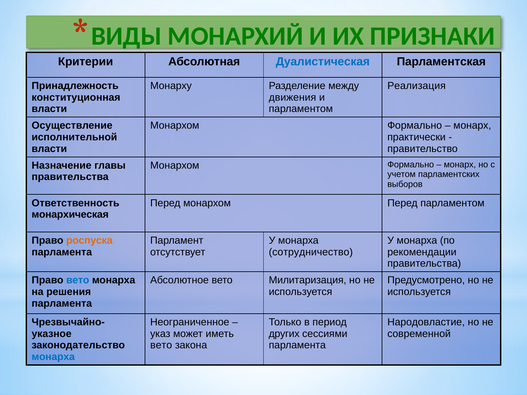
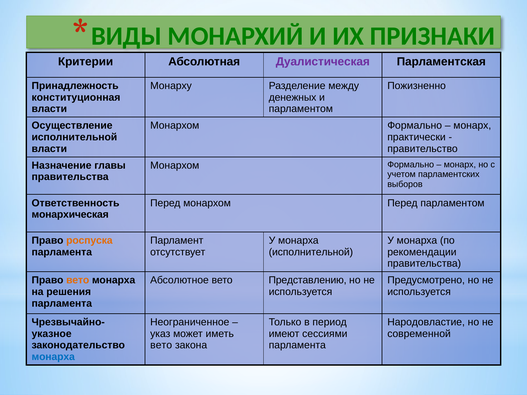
Дуалистическая colour: blue -> purple (323, 62)
Реализация: Реализация -> Пожизненно (417, 86)
движения: движения -> денежных (293, 97)
сотрудничество: сотрудничество -> исполнительной (311, 252)
вето colour: blue -> orange (78, 280)
Милитаризация: Милитаризация -> Представлению (308, 280)
других: других -> имеют (284, 334)
